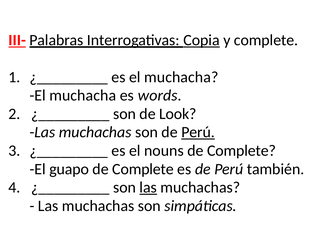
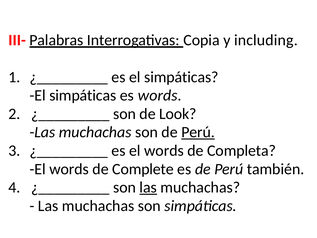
III- underline: present -> none (17, 40)
Copia underline: present -> none (202, 40)
y complete: complete -> including (266, 40)
es el muchacha: muchacha -> simpáticas (181, 77)
muchacha: muchacha -> simpáticas (83, 95)
es el nouns: nouns -> words (164, 150)
Complete: Complete -> Completa (242, 150)
guapo: guapo -> words (69, 169)
